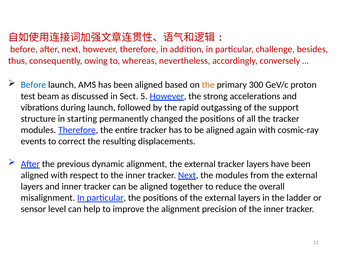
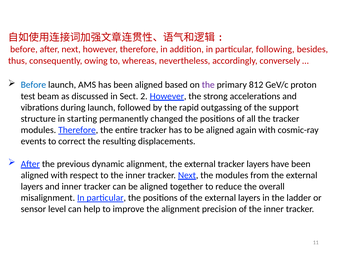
challenge: challenge -> following (275, 49)
the colour: orange -> purple (208, 85)
300: 300 -> 812 (256, 85)
5: 5 -> 2 (144, 96)
